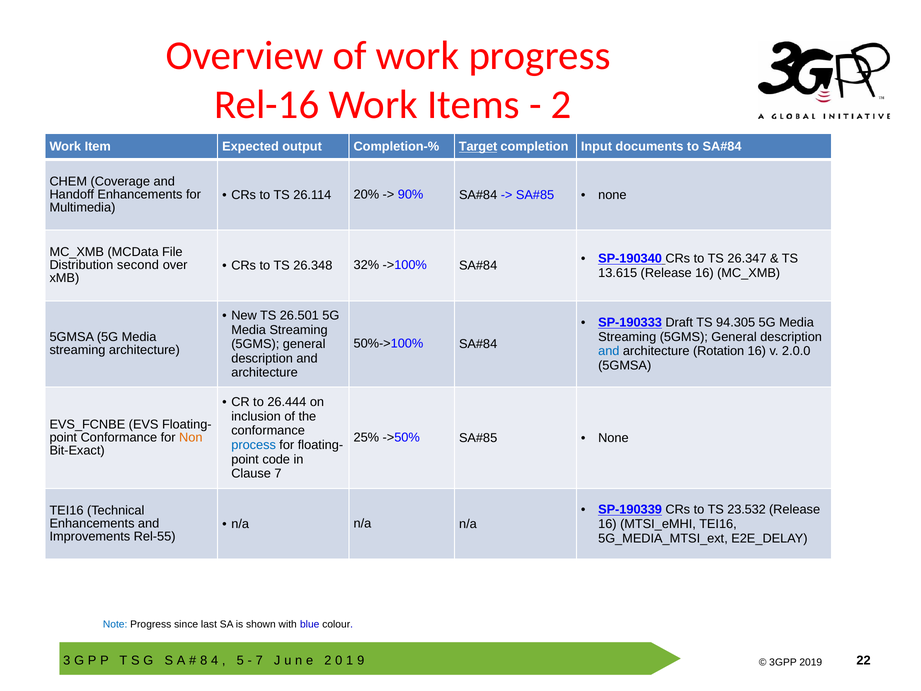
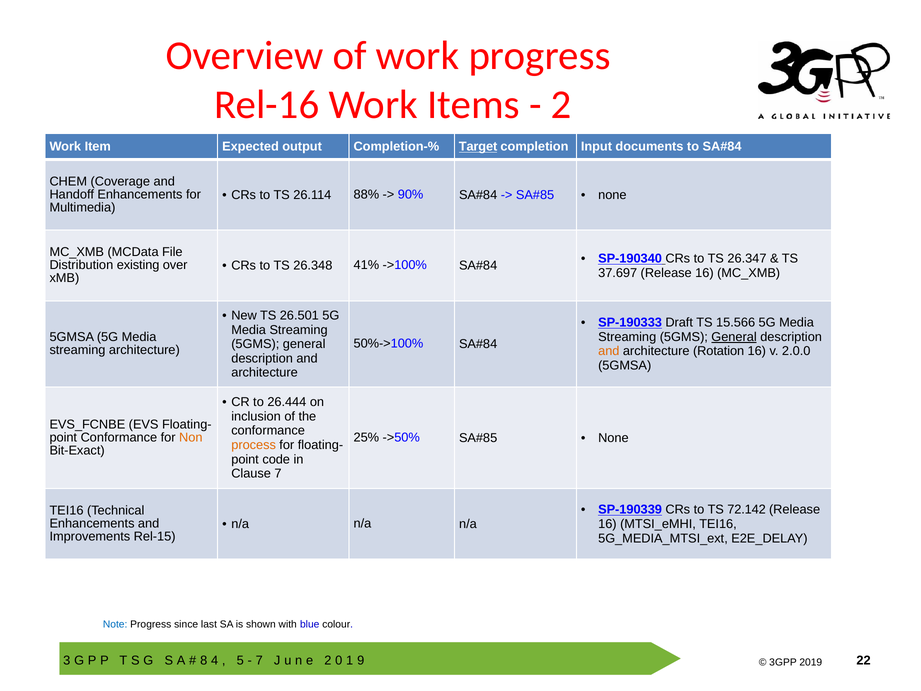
20%: 20% -> 88% (366, 194)
second: second -> existing (138, 265)
32%: 32% -> 41% (366, 265)
13.615: 13.615 -> 37.697 (618, 273)
94.305: 94.305 -> 15.566 (736, 323)
General underline: none -> present (734, 337)
and colour: blue -> orange (609, 351)
process colour: blue -> orange (254, 445)
23.532: 23.532 -> 72.142 (747, 510)
Rel-55: Rel-55 -> Rel-15 (155, 536)
